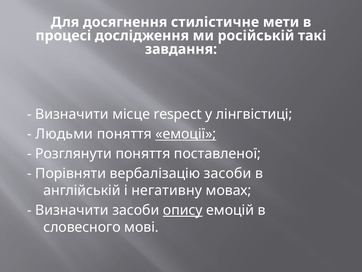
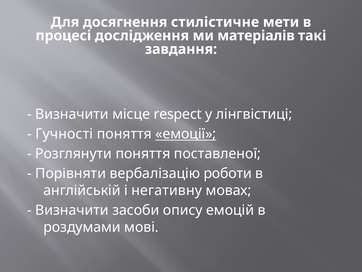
російській: російській -> матеріалів (256, 36)
Людьми: Людьми -> Гучності (64, 134)
вербалізацію засоби: засоби -> роботи (228, 173)
опису underline: present -> none (183, 210)
словесного: словесного -> роздумами (82, 227)
